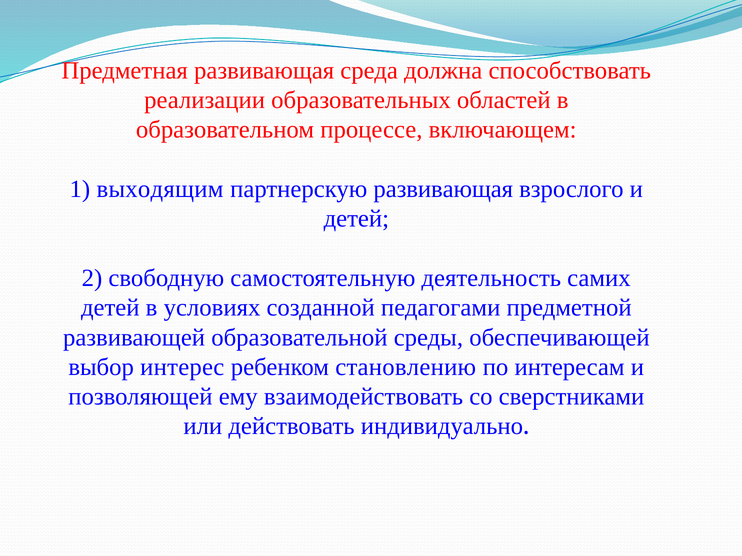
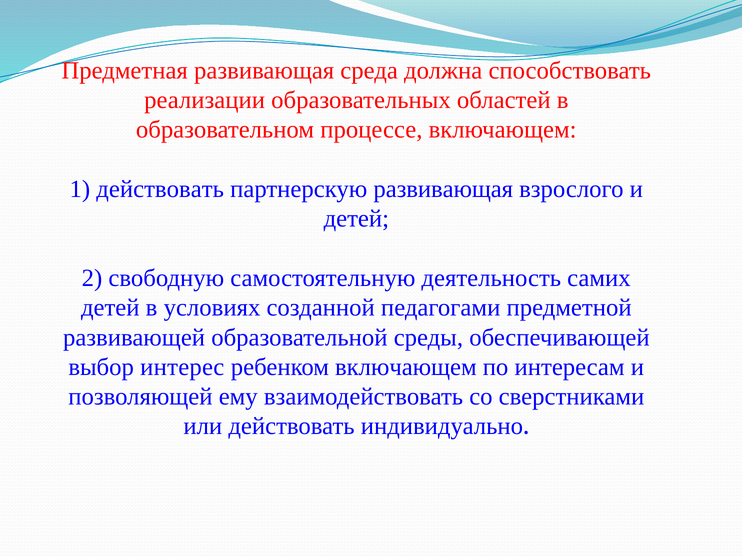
1 выходящим: выходящим -> действовать (160, 189)
ребенком становлению: становлению -> включающем (406, 367)
